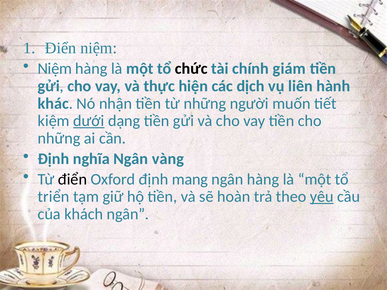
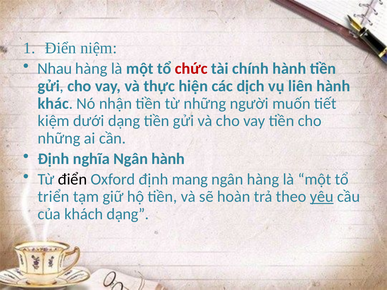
Niệm: Niệm -> Nhau (55, 69)
chức colour: black -> red (191, 69)
chính giám: giám -> hành (289, 69)
dưới underline: present -> none (89, 121)
Ngân vàng: vàng -> hành (168, 159)
khách ngân: ngân -> dạng (128, 214)
